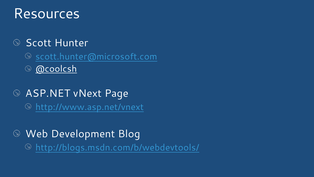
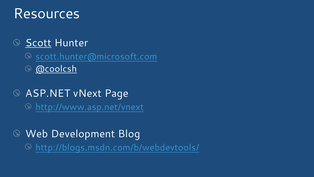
Scott underline: none -> present (38, 43)
